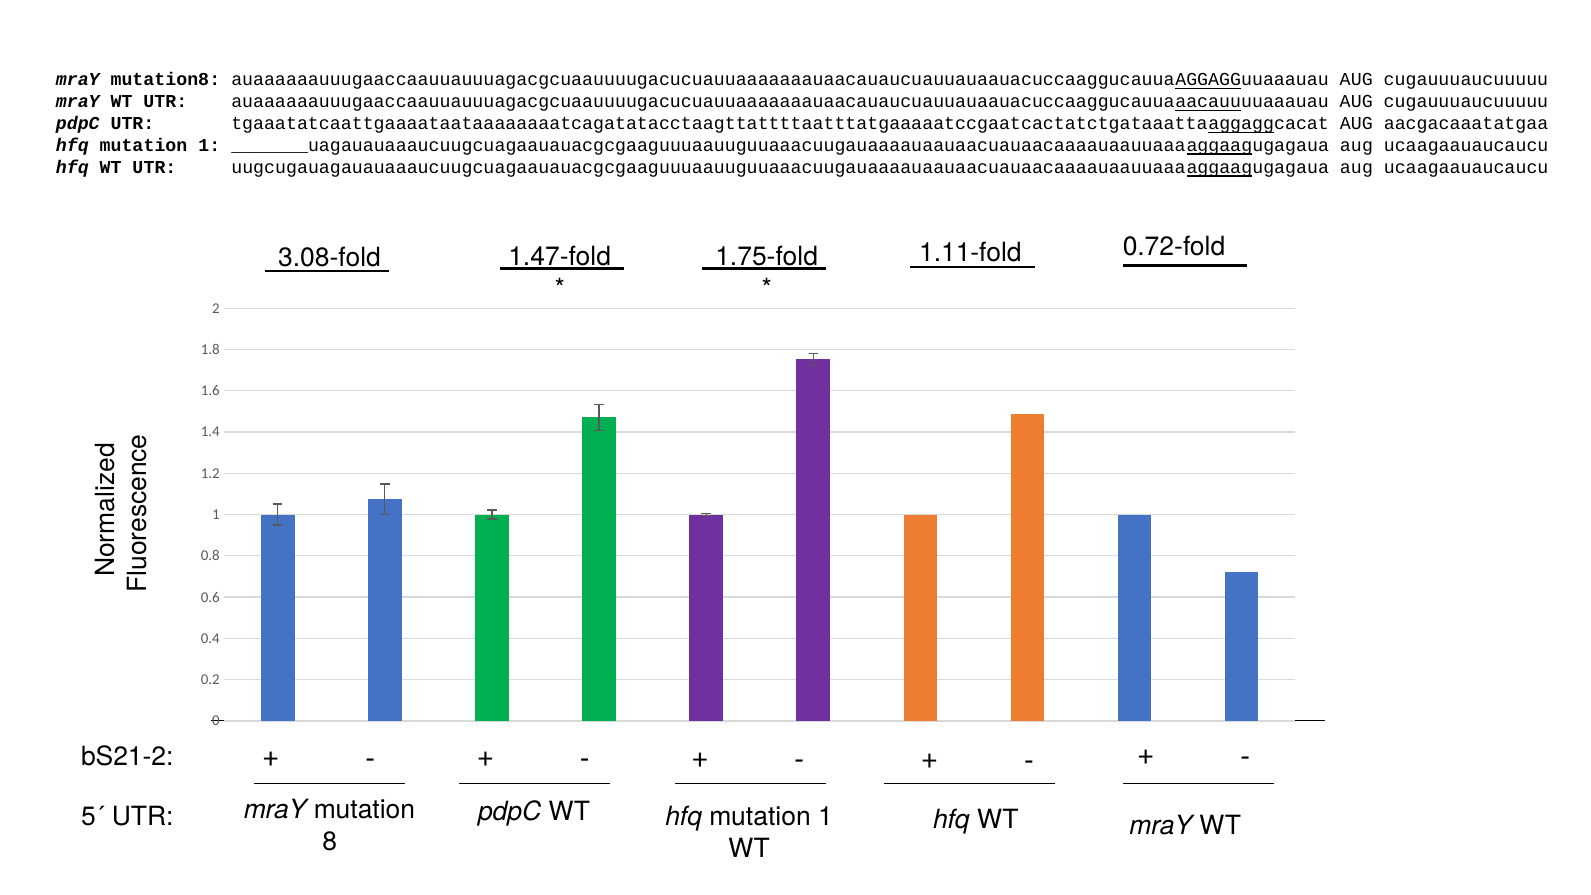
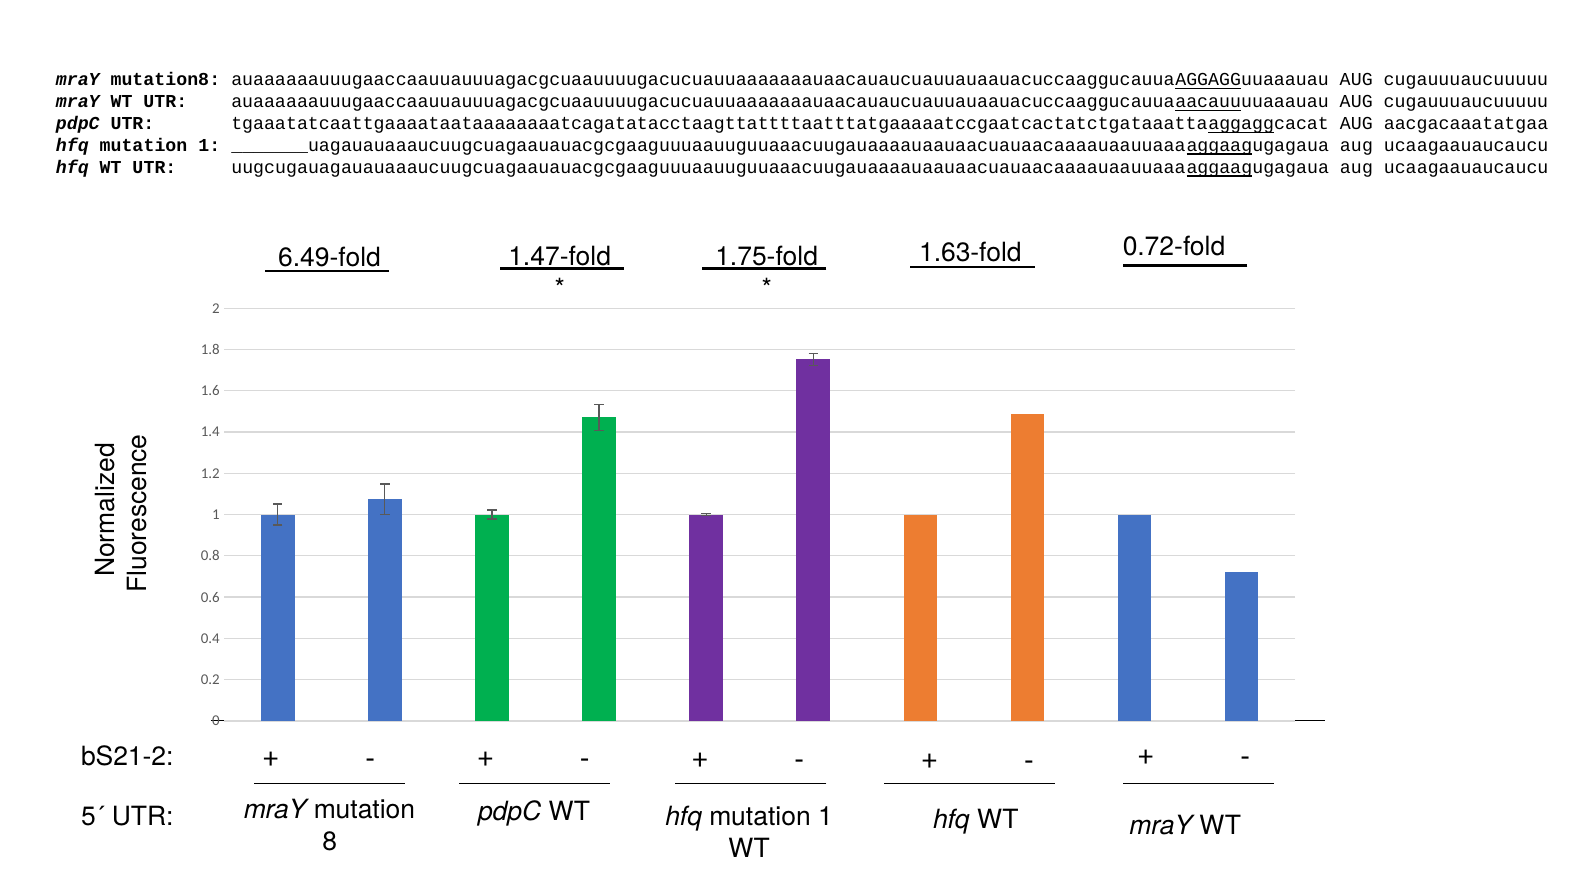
1.11-fold: 1.11-fold -> 1.63-fold (970, 252)
3.08-fold: 3.08-fold -> 6.49-fold (330, 258)
